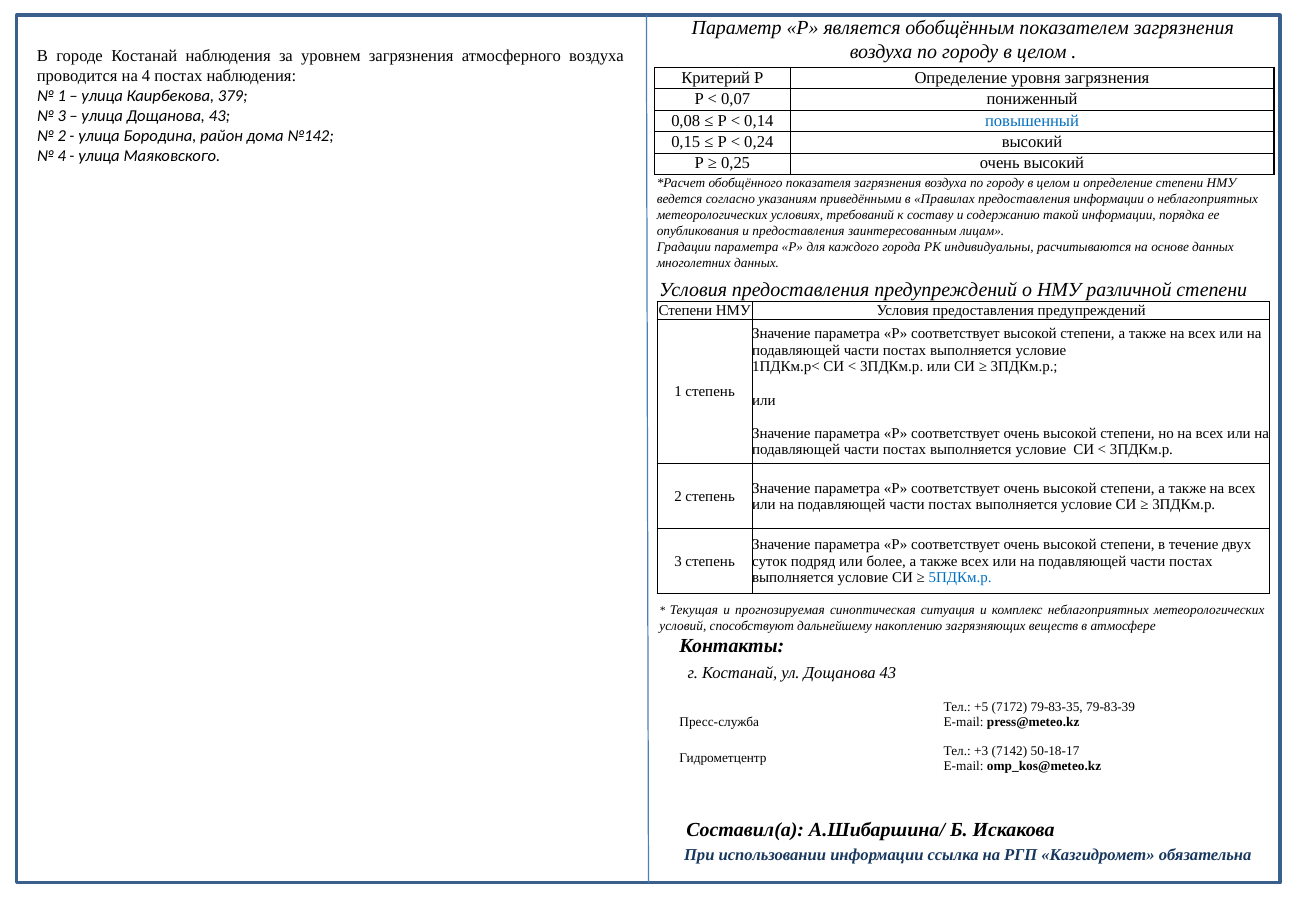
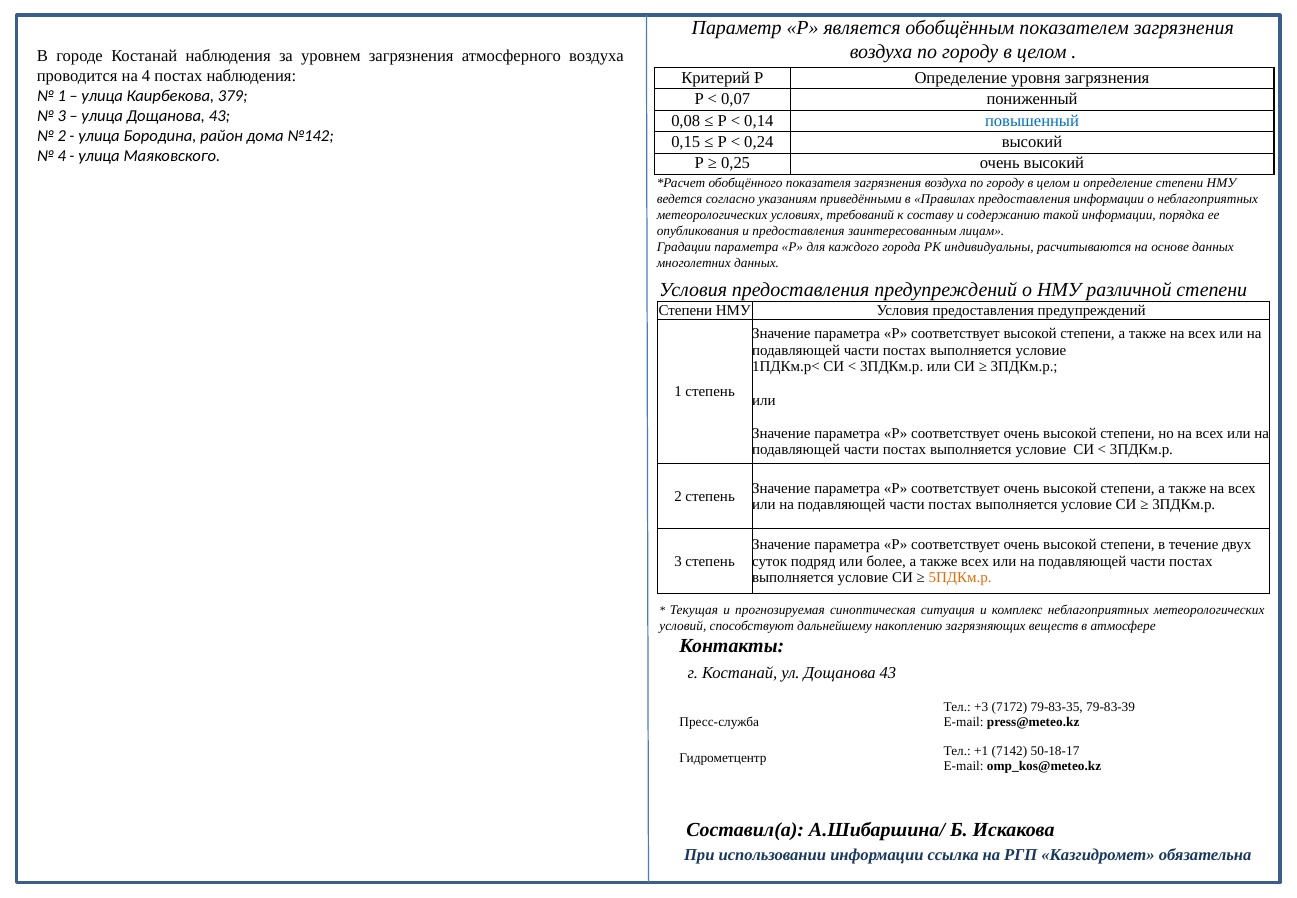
5ПДКм.р colour: blue -> orange (960, 578)
+5: +5 -> +3 (981, 707)
+3: +3 -> +1 (981, 751)
